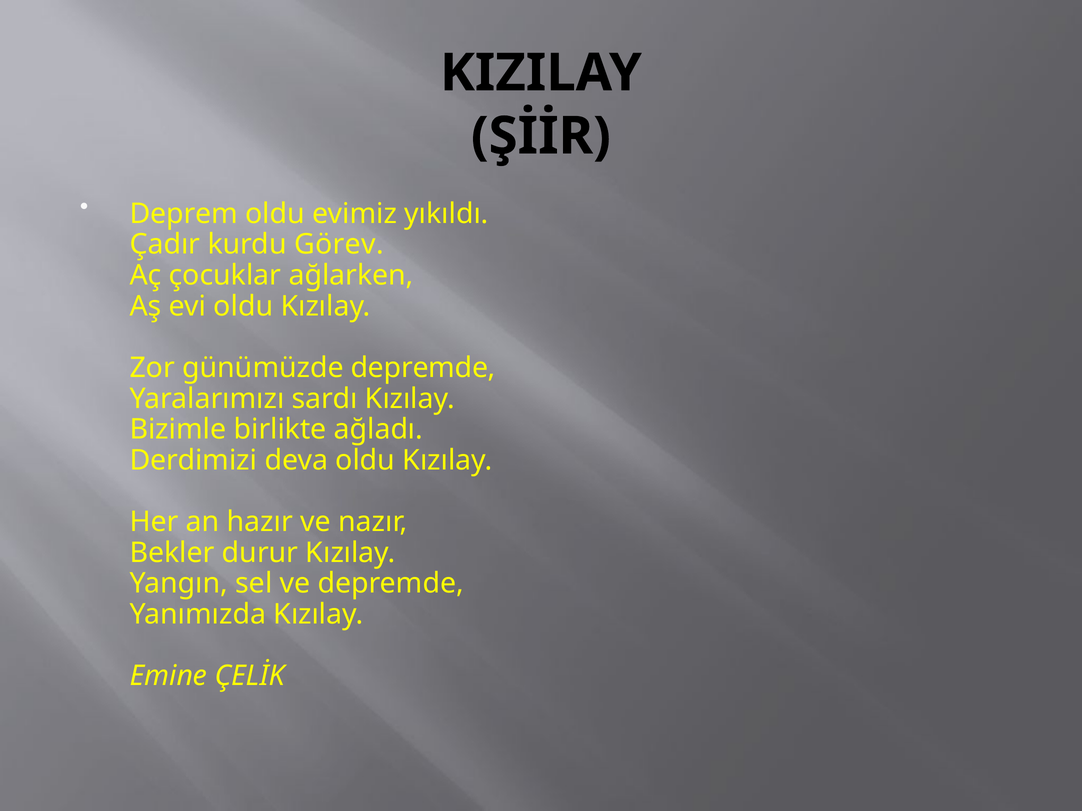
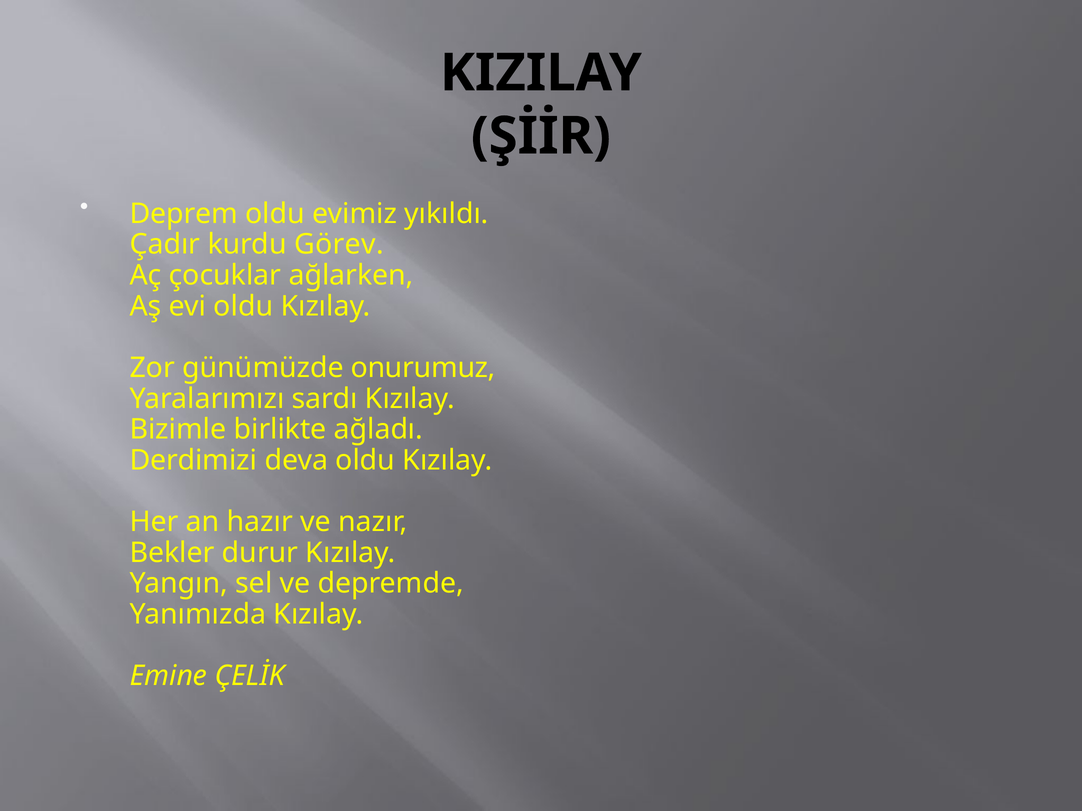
günümüzde depremde: depremde -> onurumuz (423, 368)
